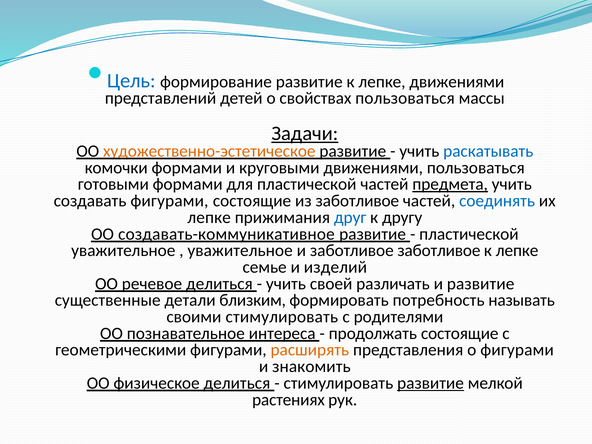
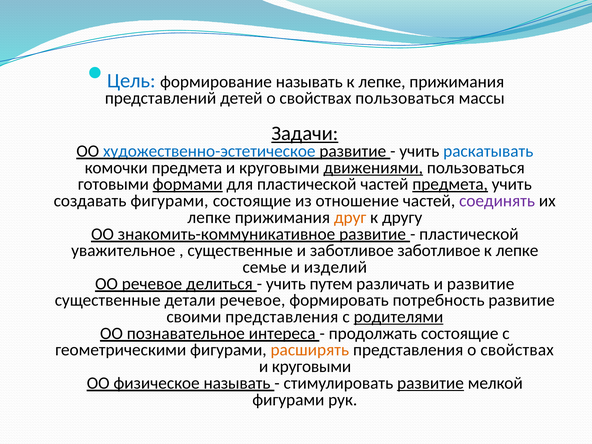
формирование развитие: развитие -> называть (309, 82)
к лепке движениями: движениями -> прижимания (457, 82)
художественно-эстетическое colour: orange -> blue (209, 151)
комочки формами: формами -> предмета (187, 168)
движениями underline: none -> present (373, 168)
формами underline: none -> present (188, 184)
из заботливое: заботливое -> отношение (357, 201)
соединять colour: blue -> purple (497, 201)
друг colour: blue -> orange (350, 217)
создавать-коммуникативное: создавать-коммуникативное -> знакомить-коммуникативное (227, 234)
уважительное: уважительное -> существенные (240, 251)
своей: своей -> путем (331, 284)
детали близким: близким -> речевое (252, 300)
потребность называть: называть -> развитие (522, 300)
своими стимулировать: стимулировать -> представления (282, 317)
родителями underline: none -> present (398, 317)
представления о фигурами: фигурами -> свойствах (517, 350)
знакомить: знакомить -> круговыми (312, 367)
физическое делиться: делиться -> называть (237, 383)
растениях: растениях -> фигурами (288, 400)
